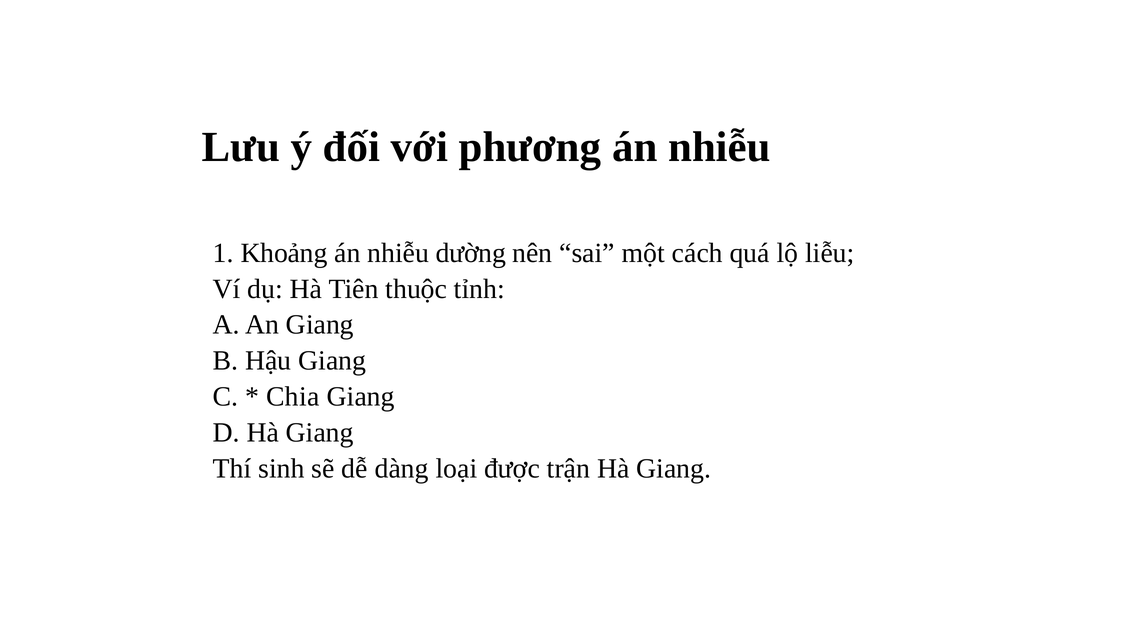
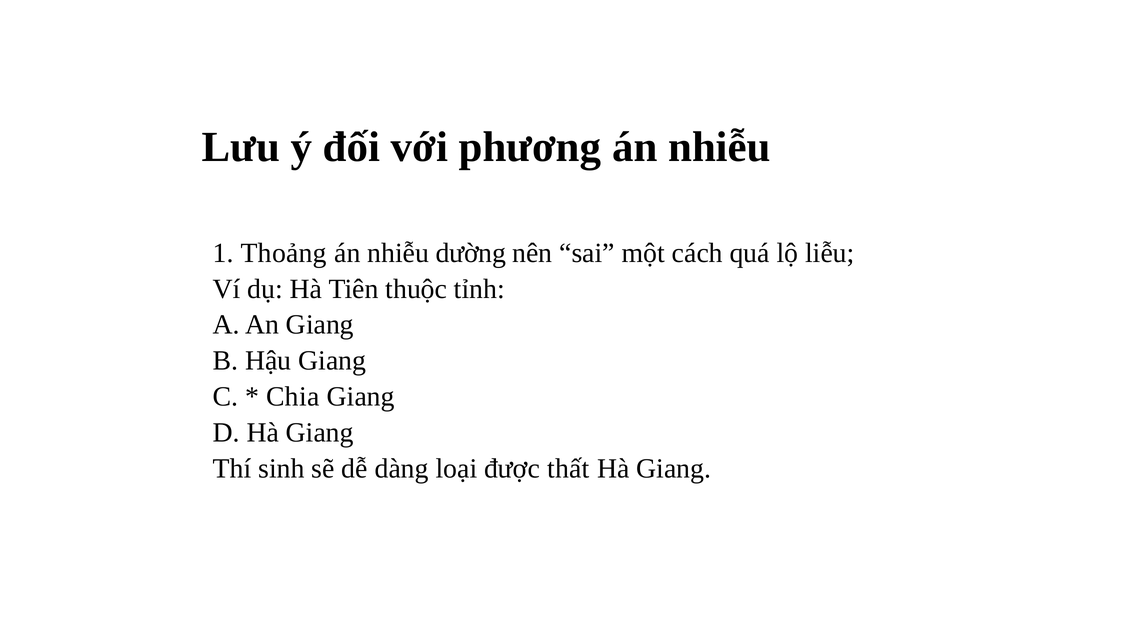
Khoảng: Khoảng -> Thoảng (284, 253)
trận: trận -> thất (568, 469)
